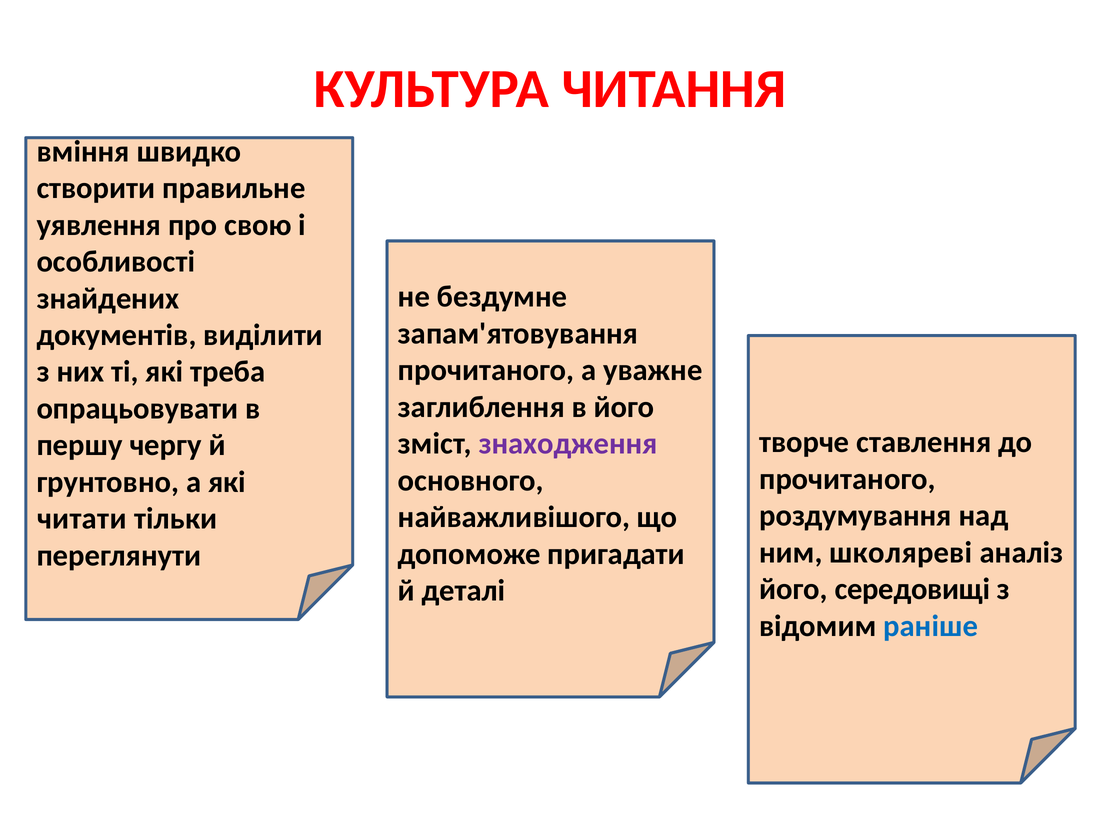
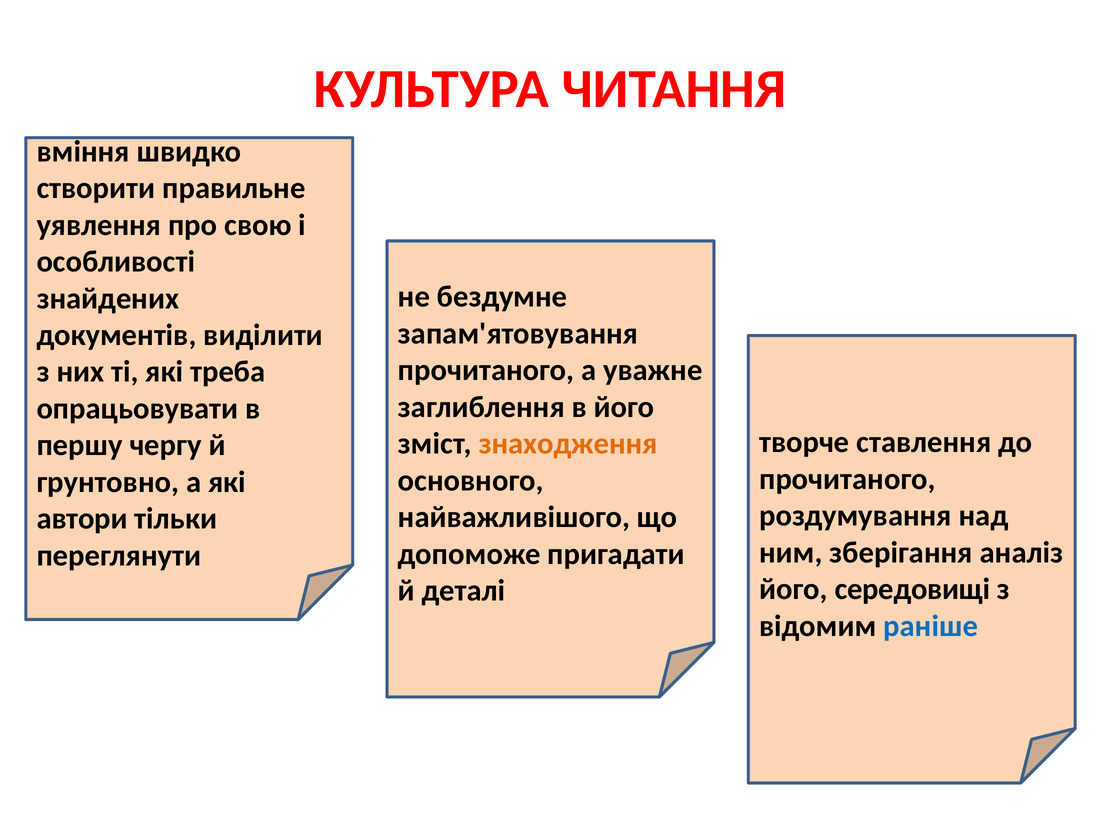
знаходження colour: purple -> orange (568, 444)
читати: читати -> автори (82, 519)
школяреві: школяреві -> зберігання (901, 552)
